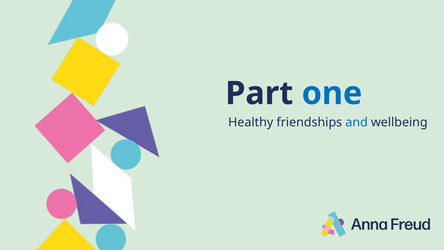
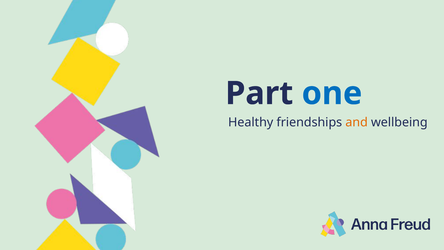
and colour: blue -> orange (357, 122)
